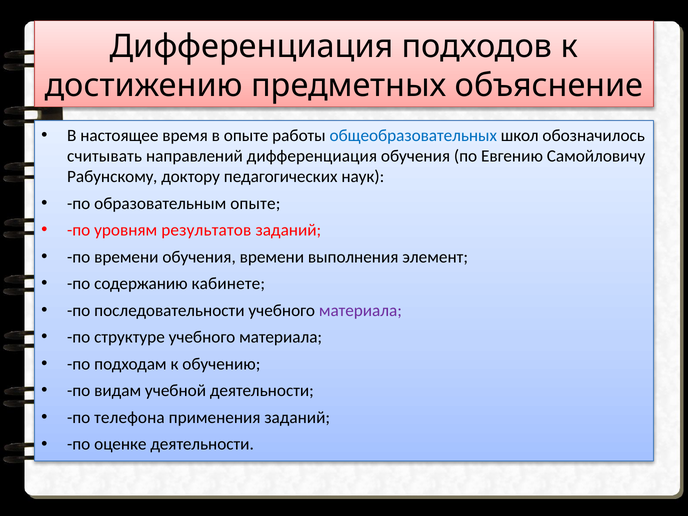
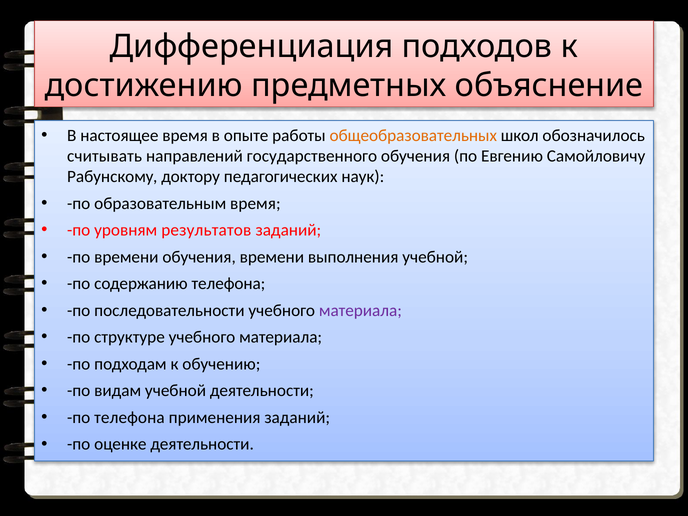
общеобразовательных colour: blue -> orange (413, 135)
направлений дифференциация: дифференциация -> государственного (312, 156)
образовательным опыте: опыте -> время (255, 203)
выполнения элемент: элемент -> учебной (435, 257)
содержанию кабинете: кабинете -> телефона (228, 284)
